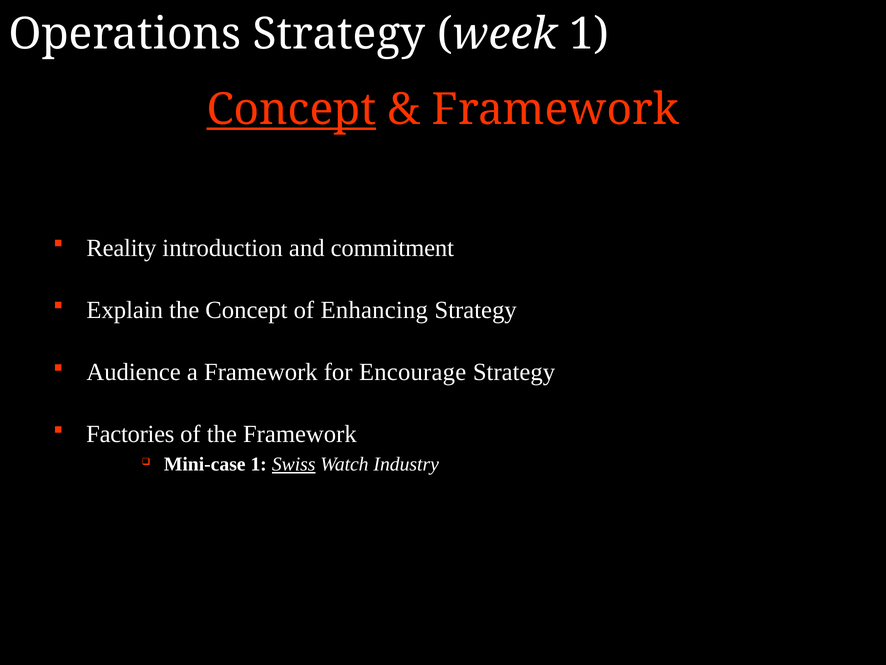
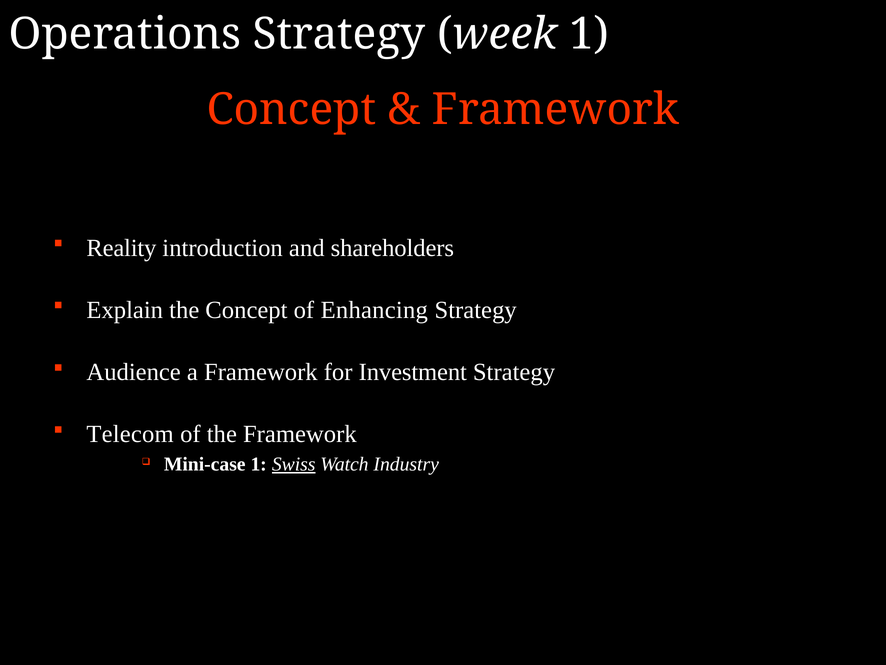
Concept underline: present -> none (291, 109)
commitment: commitment -> shareholders (392, 248)
Encourage: Encourage -> Investment (413, 372)
Factories: Factories -> Telecom (130, 434)
